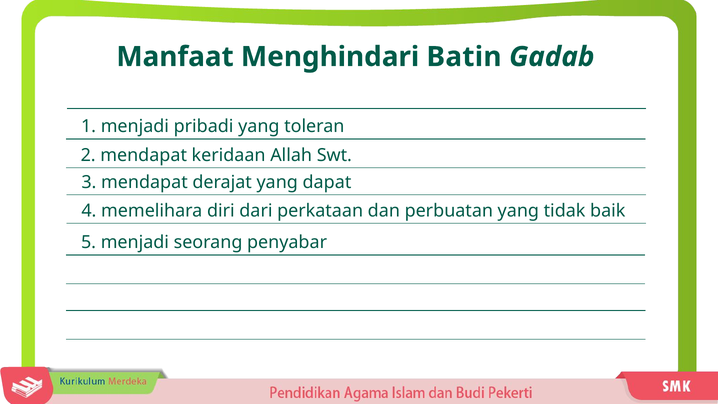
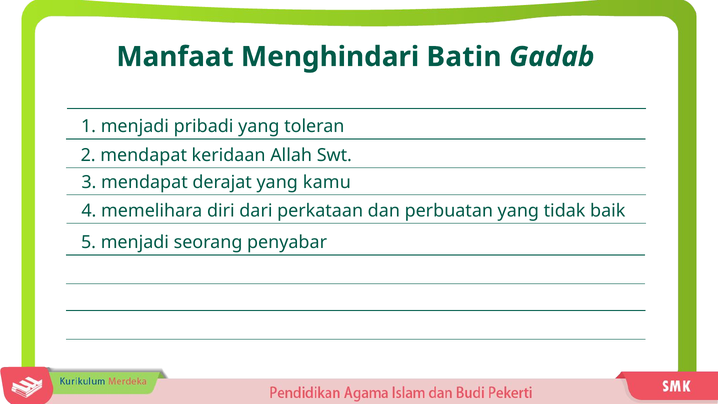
dapat: dapat -> kamu (327, 182)
